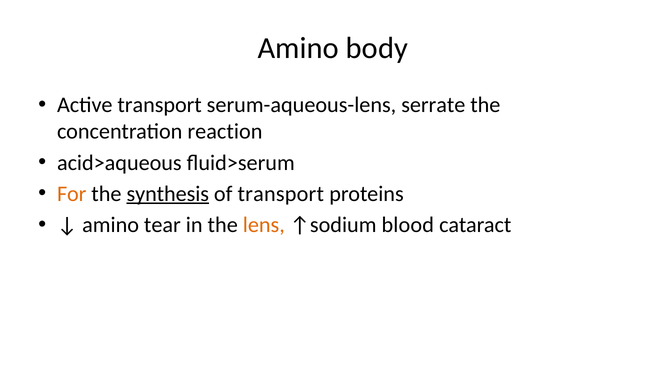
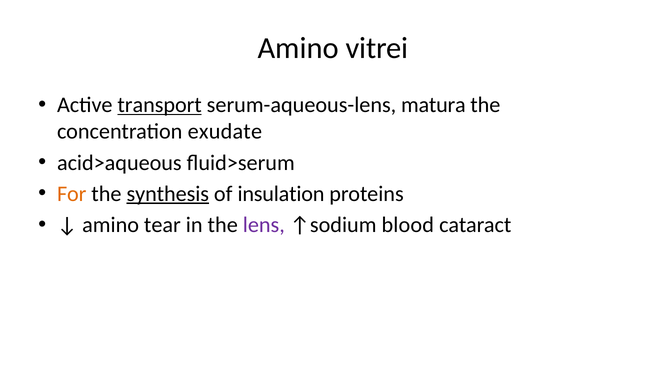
body: body -> vitrei (377, 48)
transport underline: none -> present (160, 105)
serrate: serrate -> matura (433, 105)
reaction: reaction -> exudate (225, 131)
of transport: transport -> insulation (281, 194)
lens colour: orange -> purple (264, 225)
